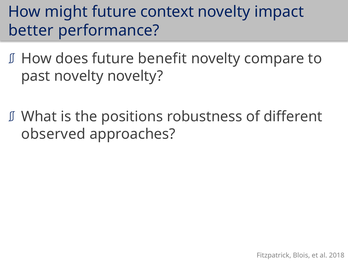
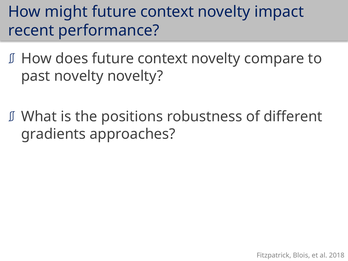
better: better -> recent (31, 30)
does future benefit: benefit -> context (163, 59)
observed: observed -> gradients (53, 134)
